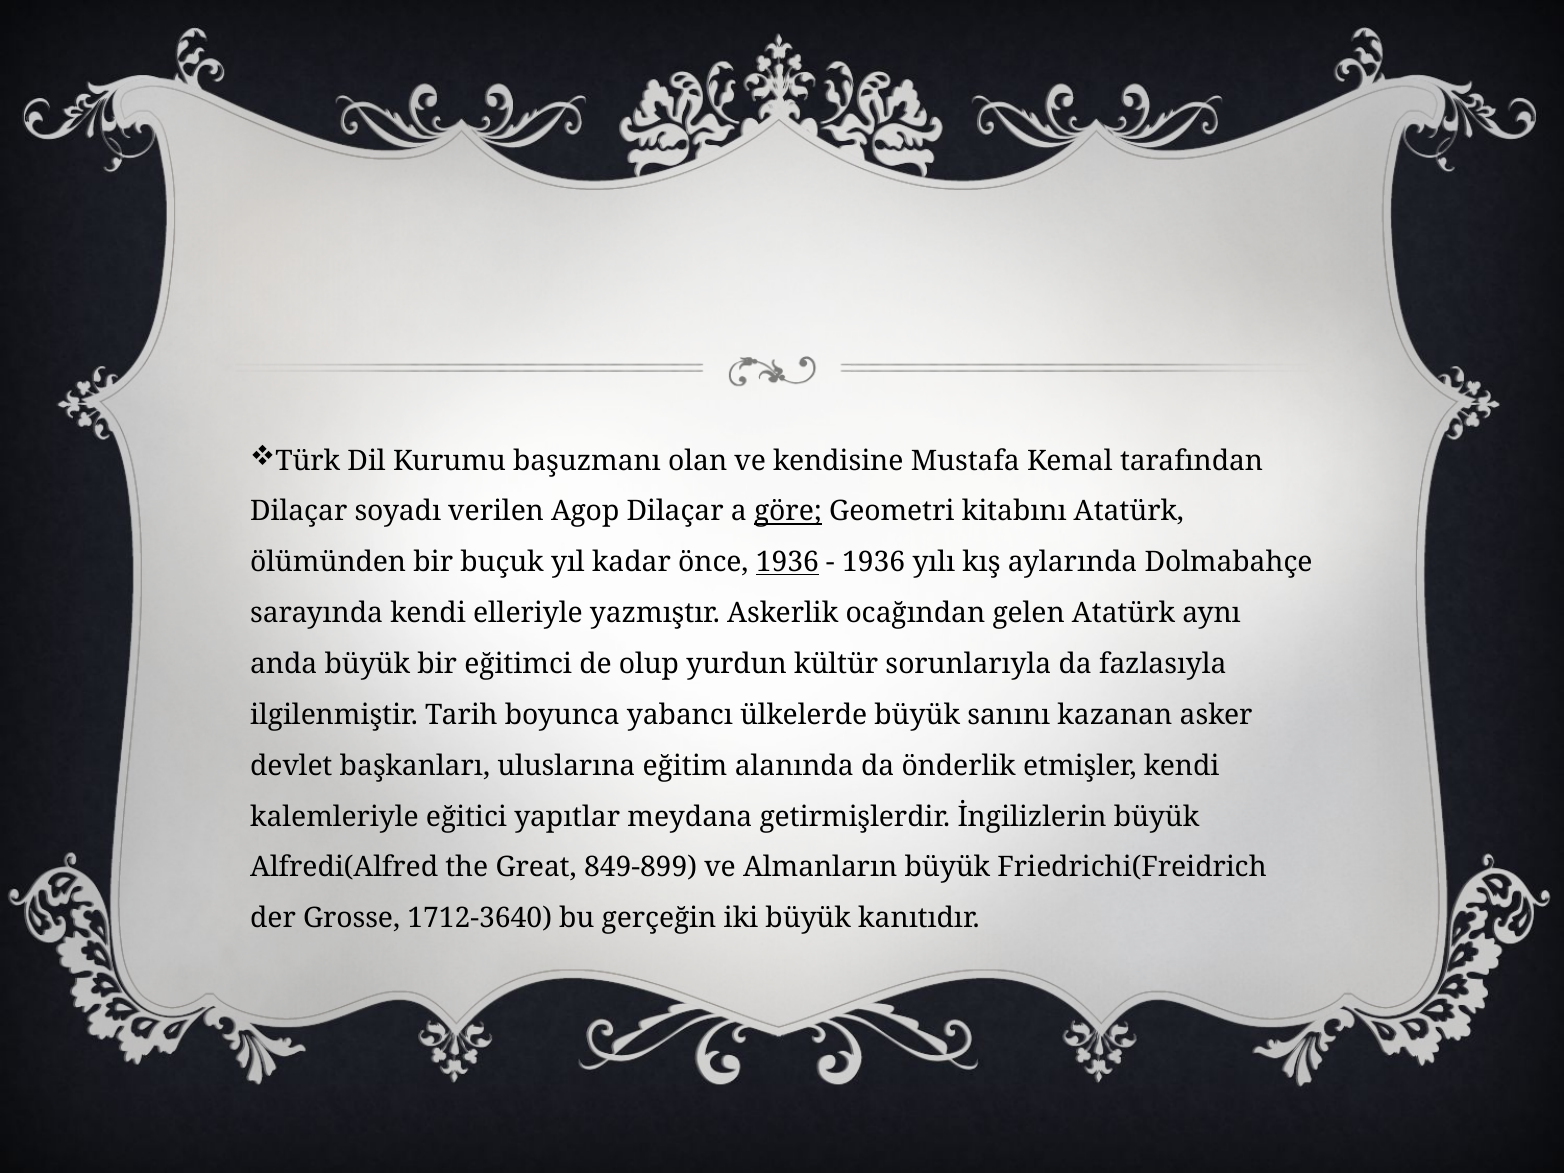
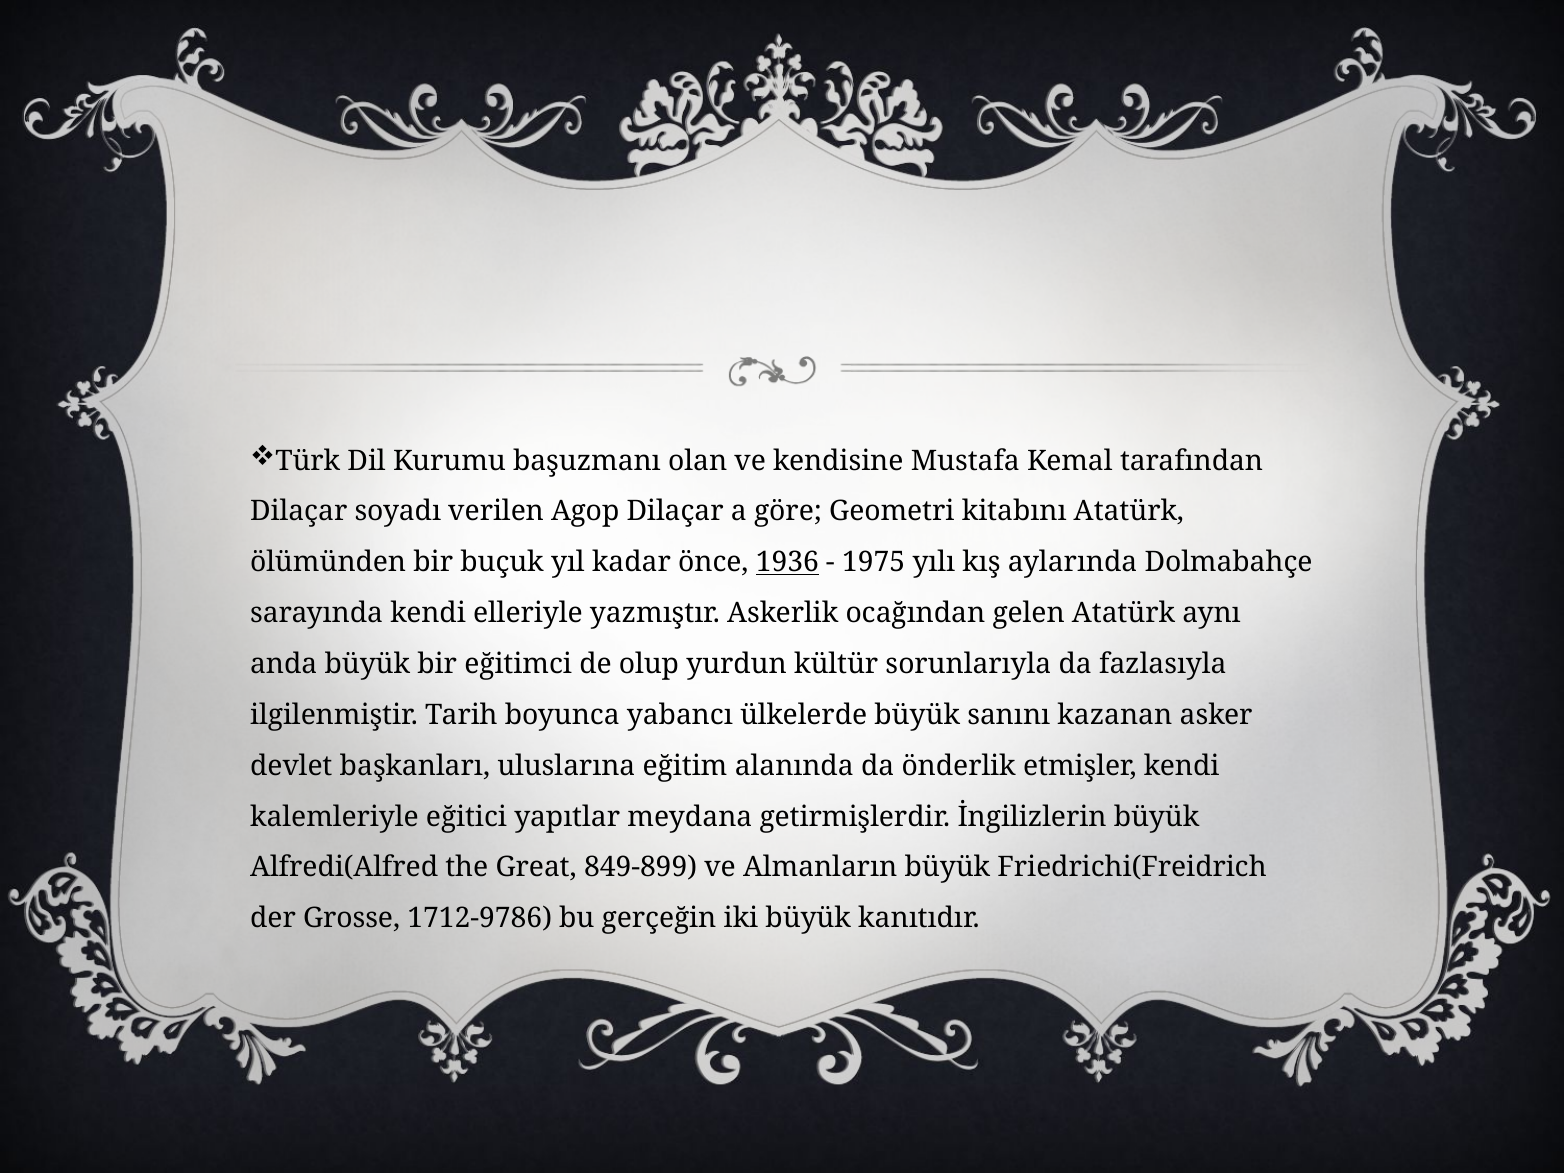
göre underline: present -> none (788, 512)
1936: 1936 -> 1975 (874, 562)
1712-3640: 1712-3640 -> 1712-9786 (480, 918)
